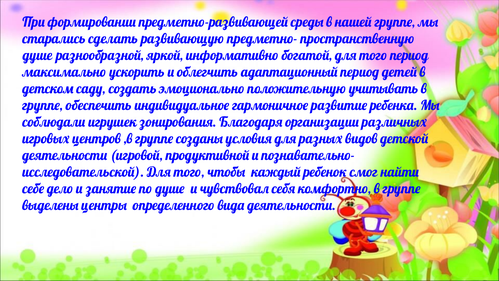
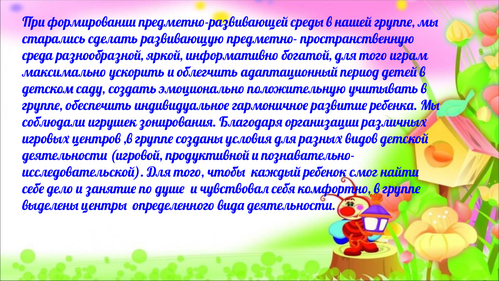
душе: душе -> среда (38, 55)
того период: период -> играм (409, 55)
